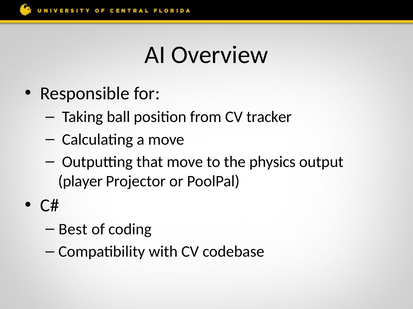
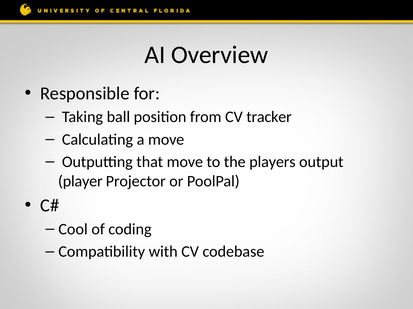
physics: physics -> players (272, 162)
Best: Best -> Cool (73, 230)
